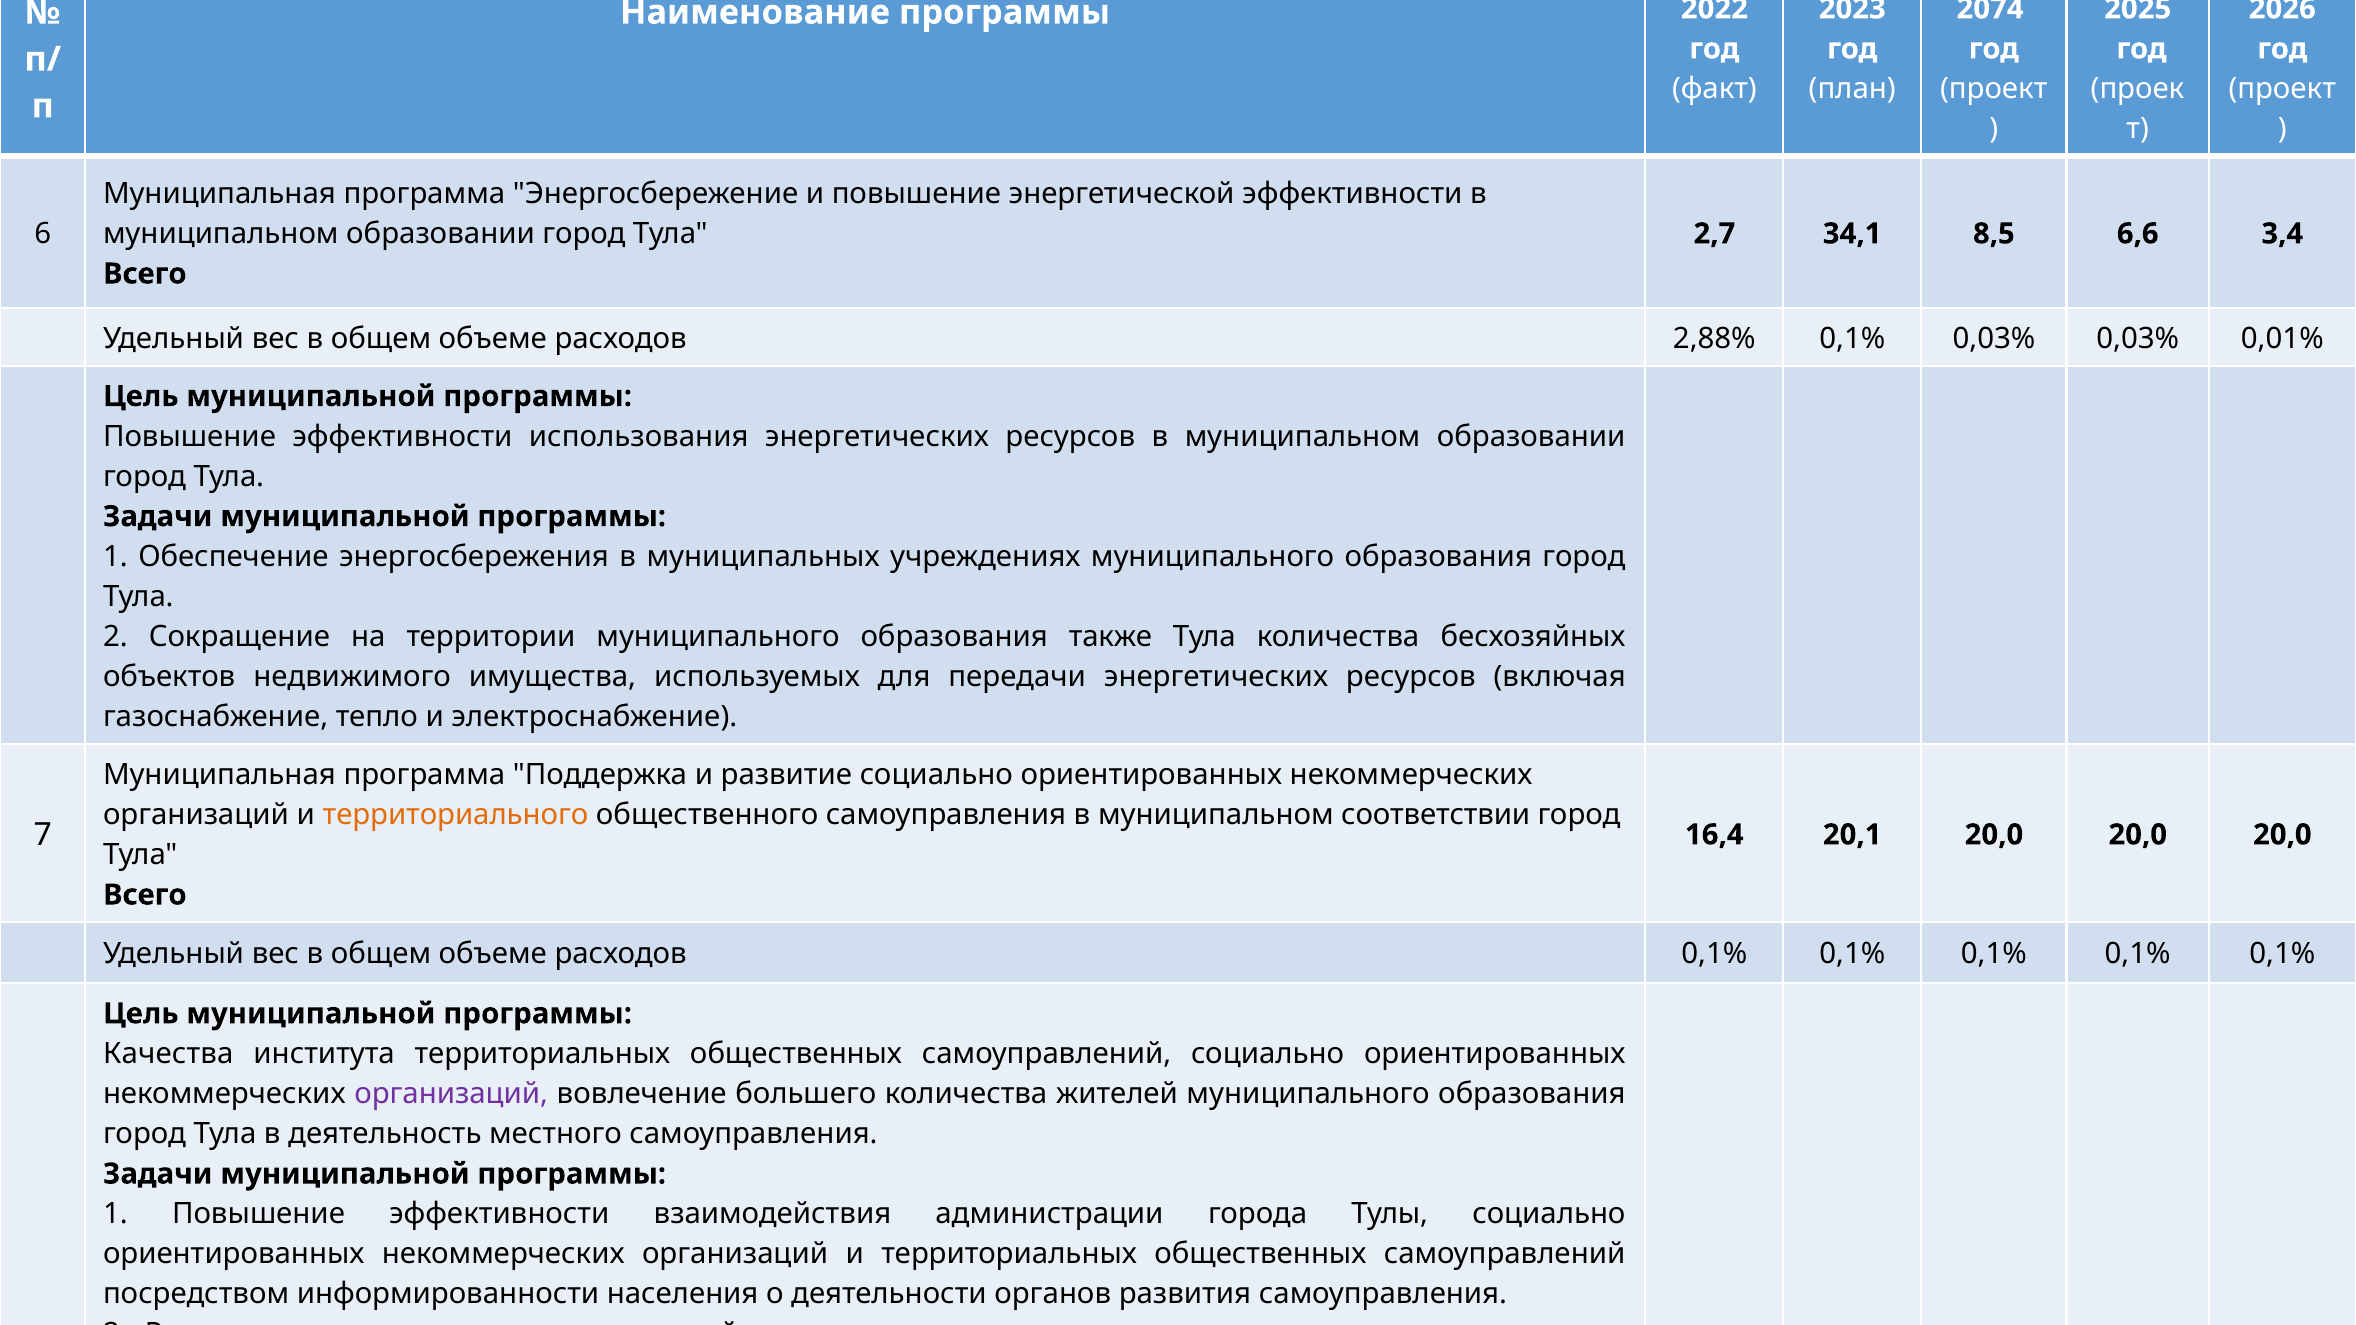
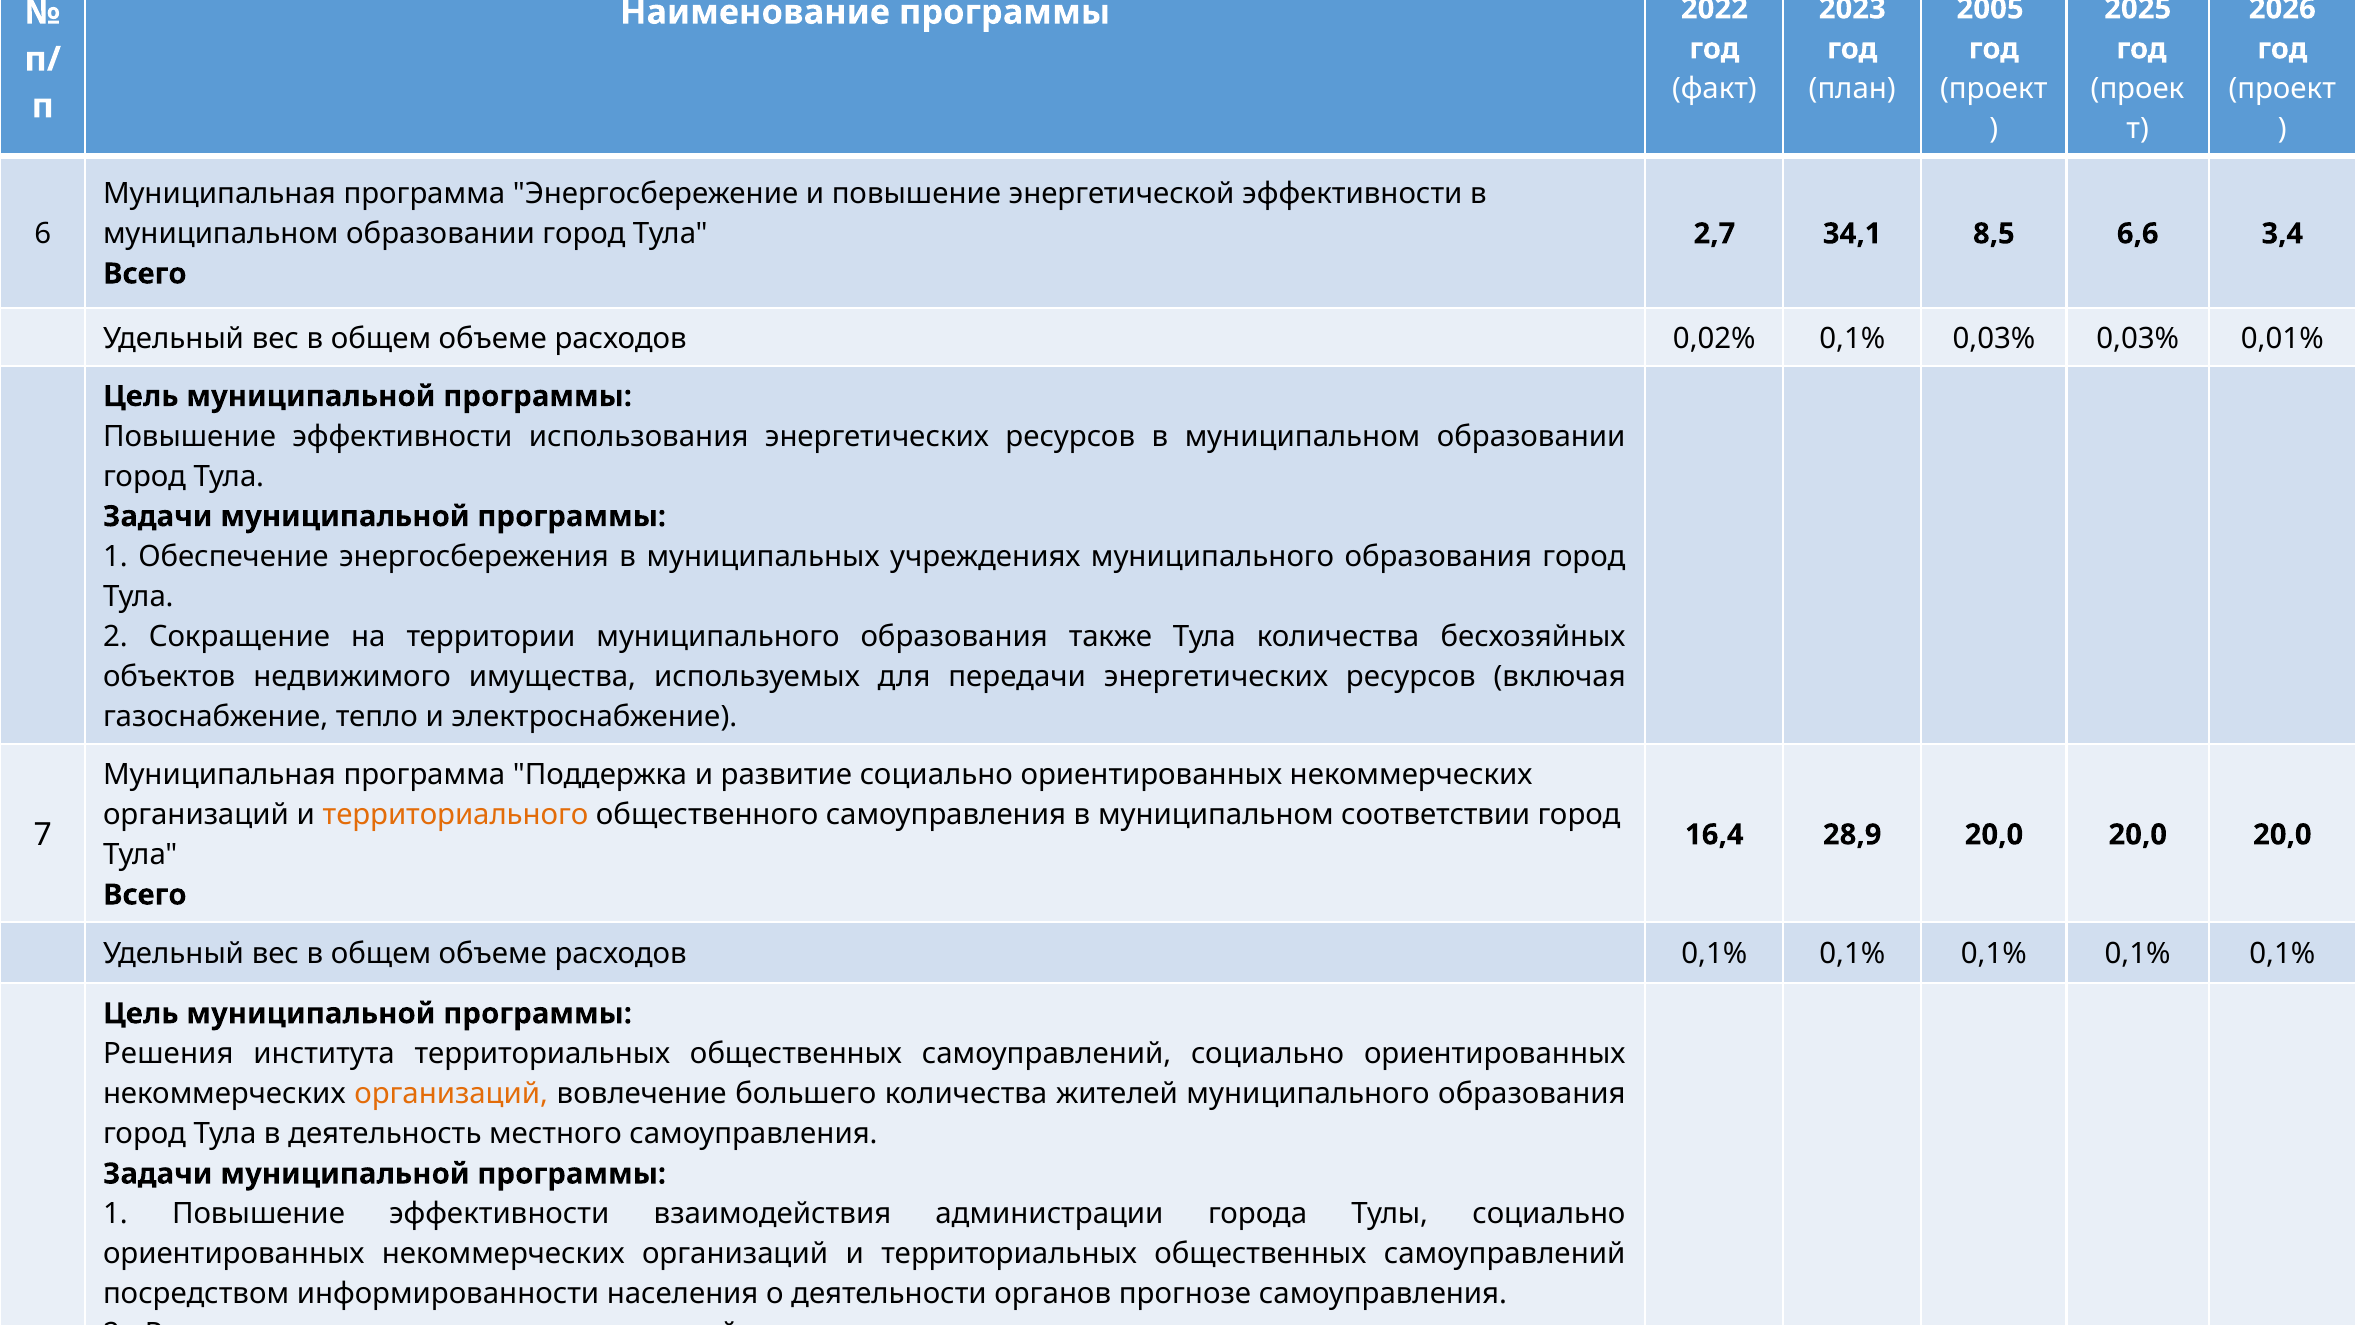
2074: 2074 -> 2005 (1990, 9)
2,88%: 2,88% -> 0,02% (1714, 339)
20,1: 20,1 -> 28,9 (1852, 835)
Качества: Качества -> Решения (168, 1054)
организаций colour: purple -> orange (451, 1094)
органов развития: развития -> прогнозе (1185, 1294)
